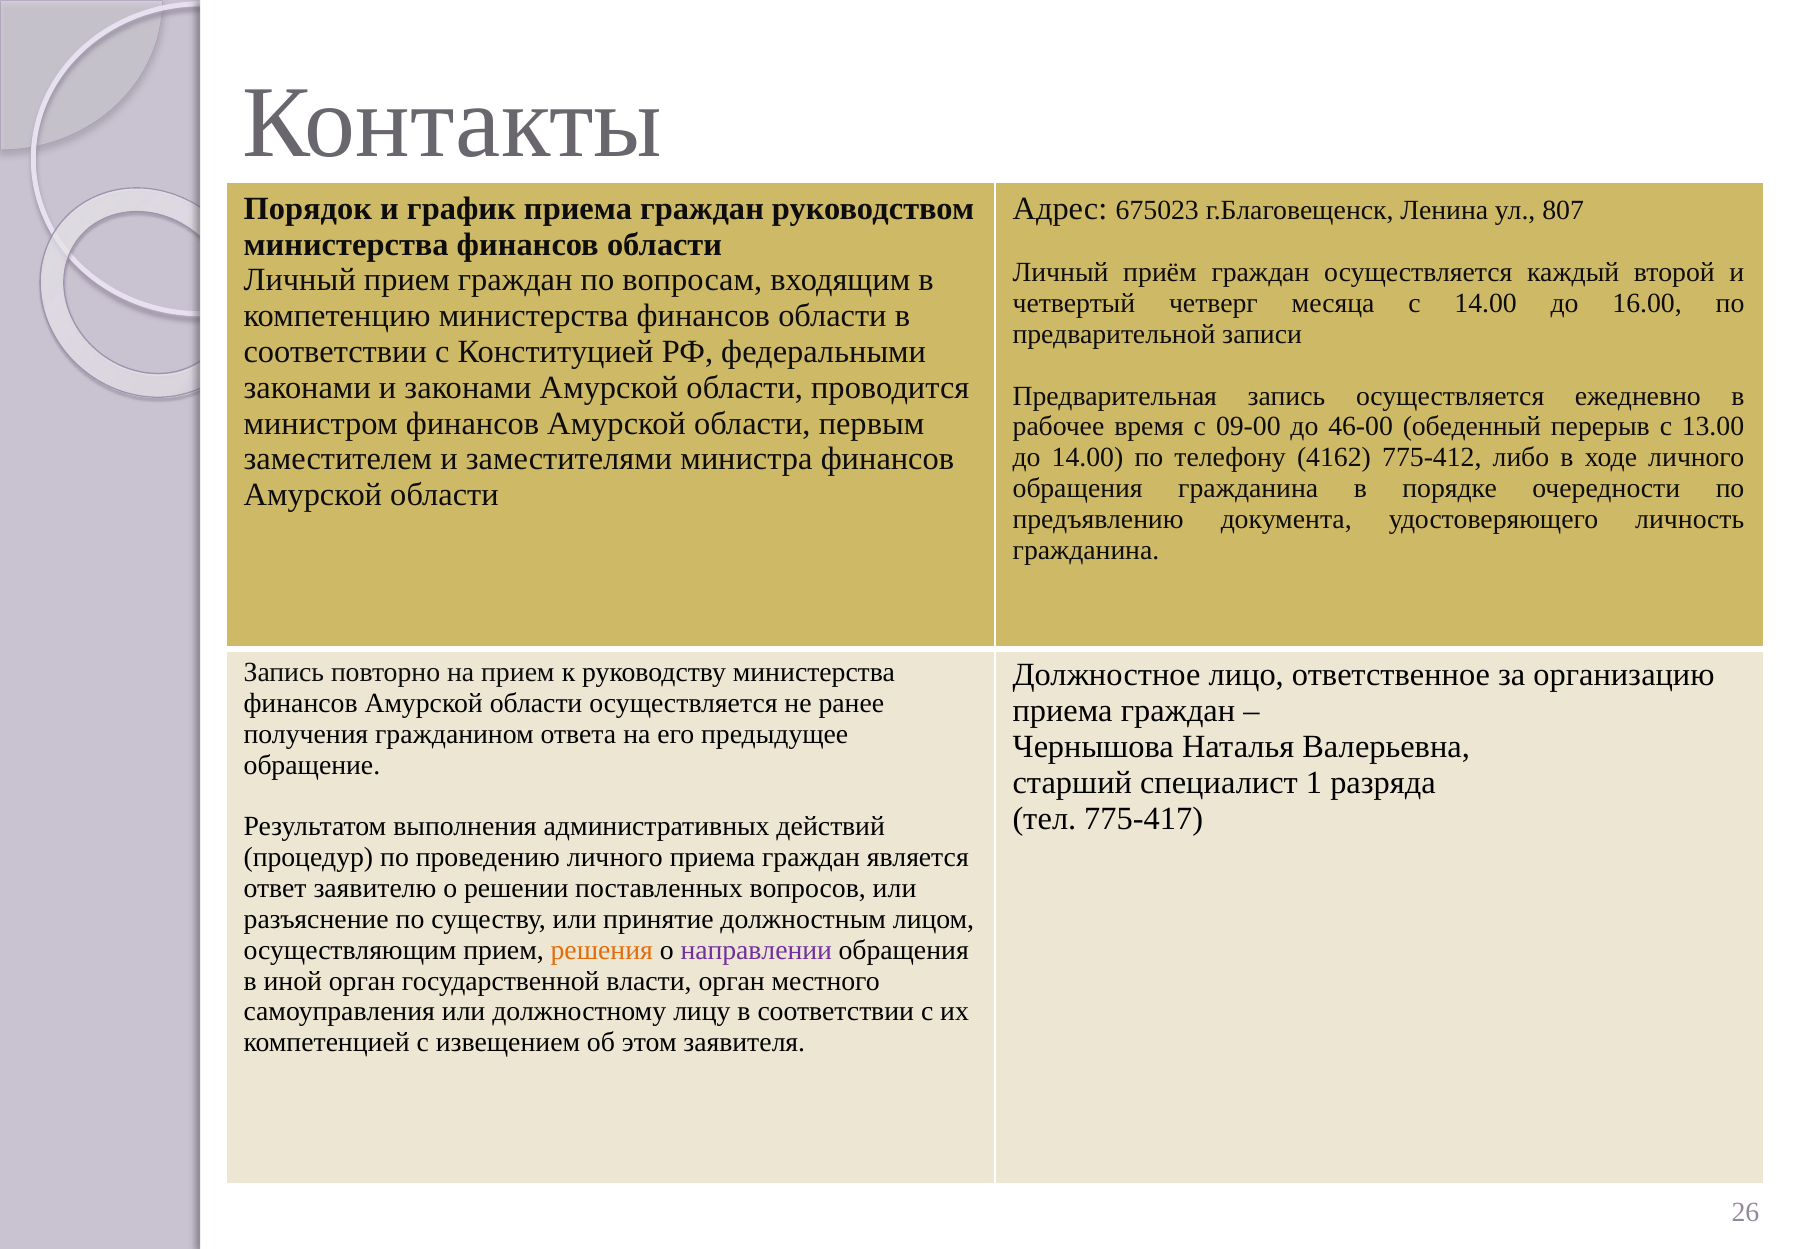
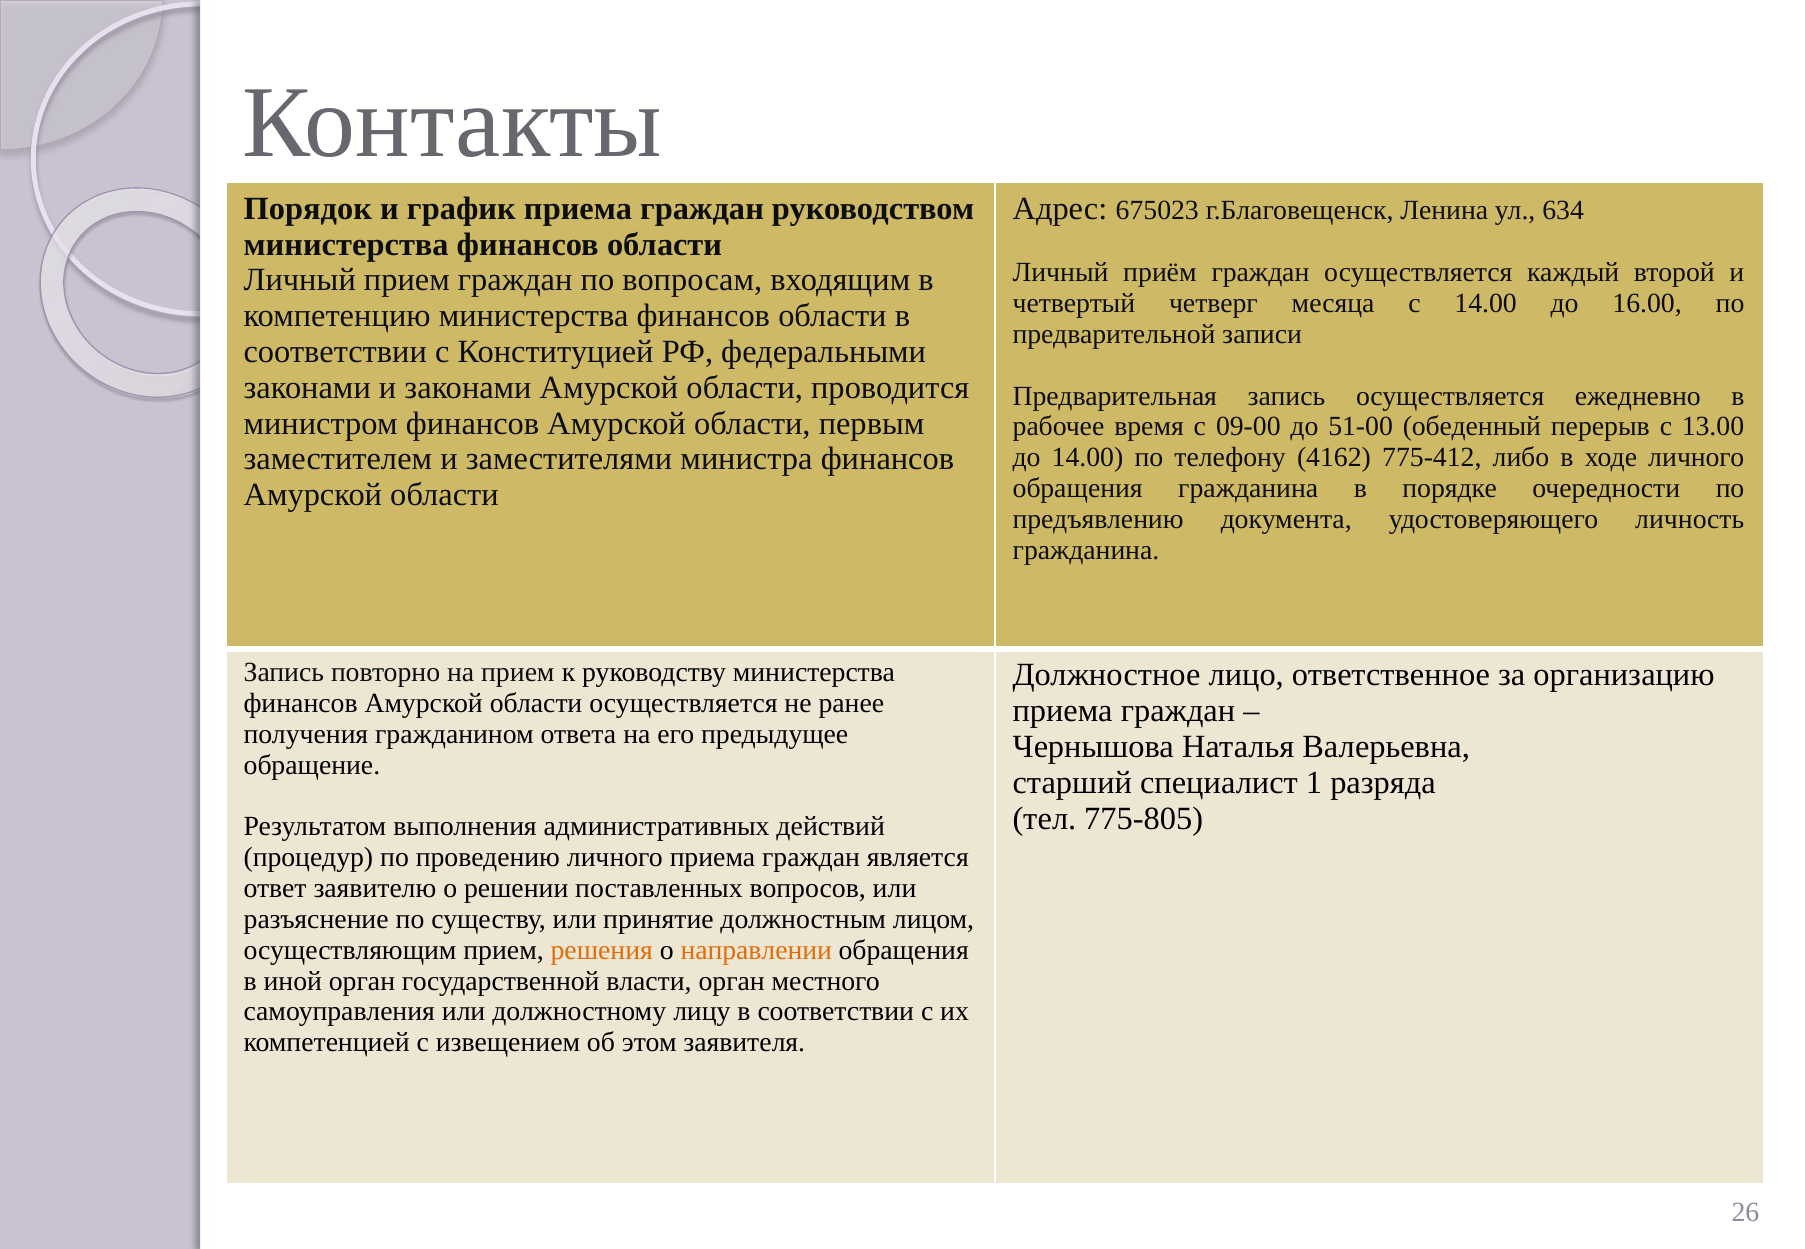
807: 807 -> 634 (1563, 210)
46-00: 46-00 -> 51-00 (1361, 427)
775-417: 775-417 -> 775-805 (1144, 819)
направлении colour: purple -> orange (756, 951)
